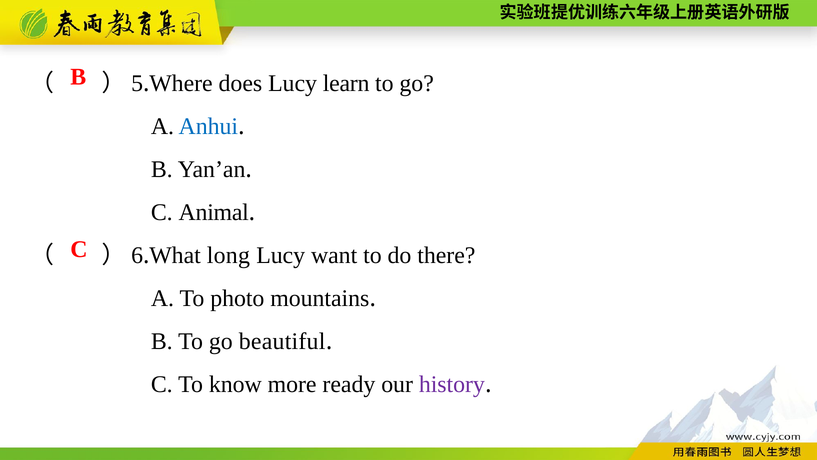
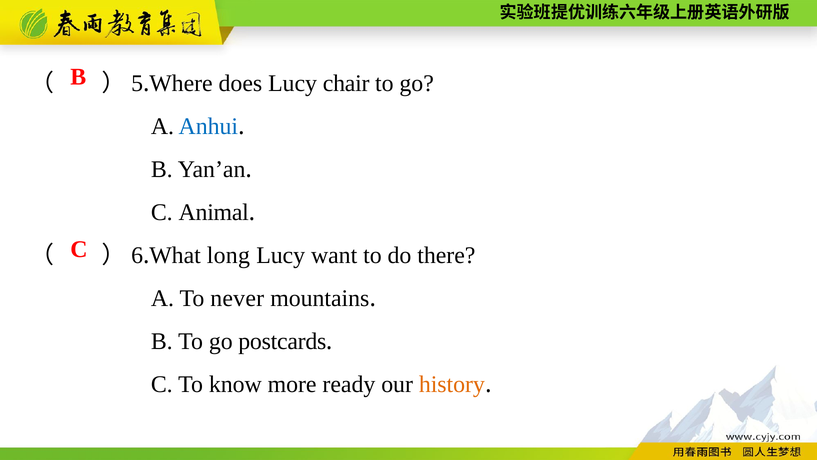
learn: learn -> chair (346, 83)
photo: photo -> never (237, 298)
beautiful: beautiful -> postcards (282, 341)
history colour: purple -> orange (452, 384)
